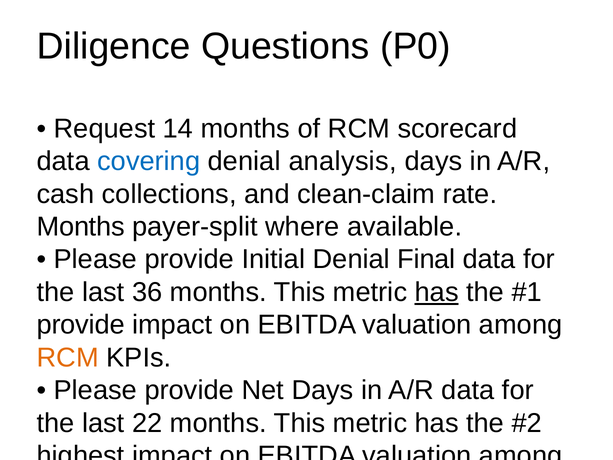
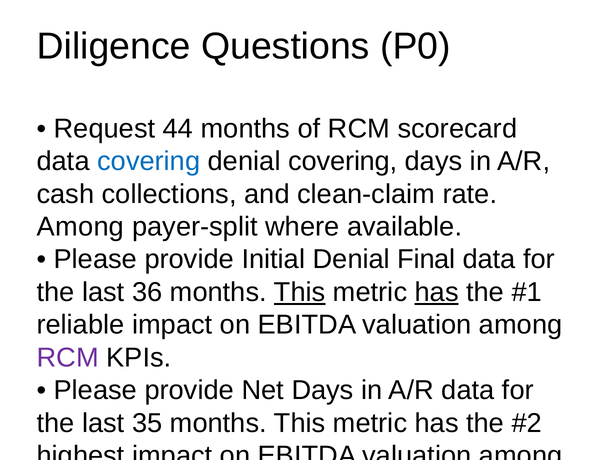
14: 14 -> 44 (178, 129)
denial analysis: analysis -> covering (343, 161)
Months: Months -> Among (80, 227)
This underline: none -> present (300, 292)
provide: provide -> reliable (81, 325)
RCM colour: orange -> purple (68, 357)
22: 22 -> 35 (147, 423)
